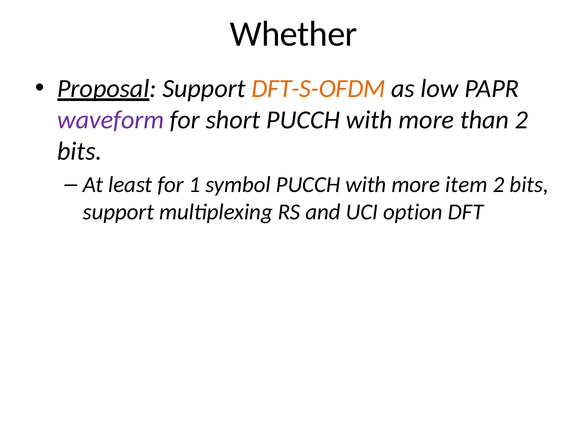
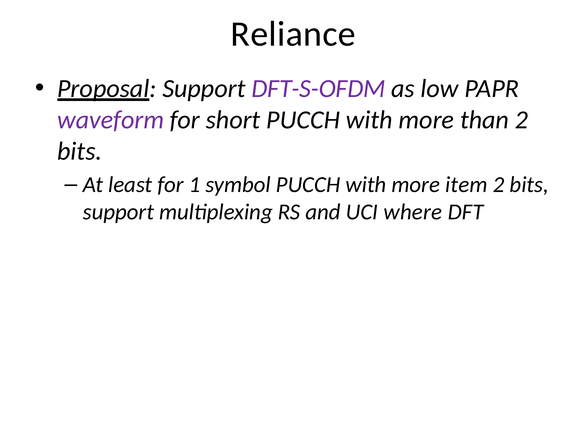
Whether: Whether -> Reliance (293, 34)
DFT-S-OFDM colour: orange -> purple (318, 89)
option: option -> where (413, 212)
